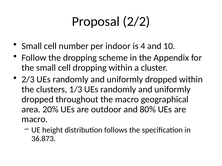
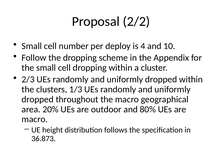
indoor: indoor -> deploy (118, 46)
